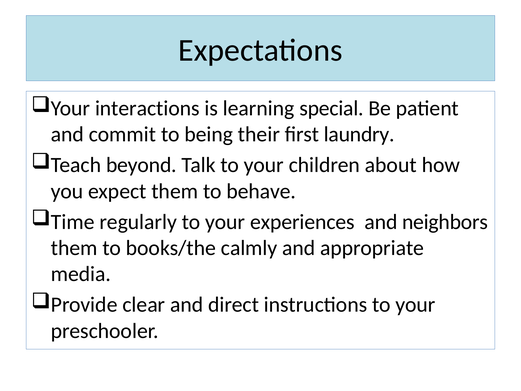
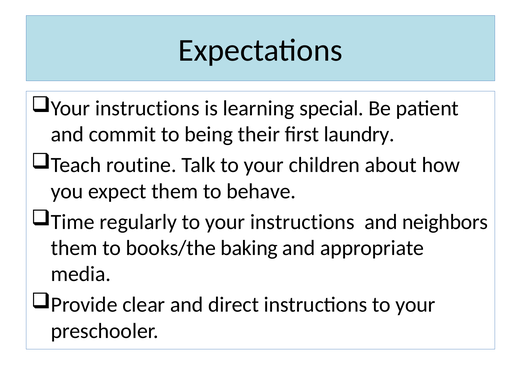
interactions: interactions -> instructions (147, 108)
beyond: beyond -> routine (141, 165)
to your experiences: experiences -> instructions (302, 222)
calmly: calmly -> baking (249, 248)
